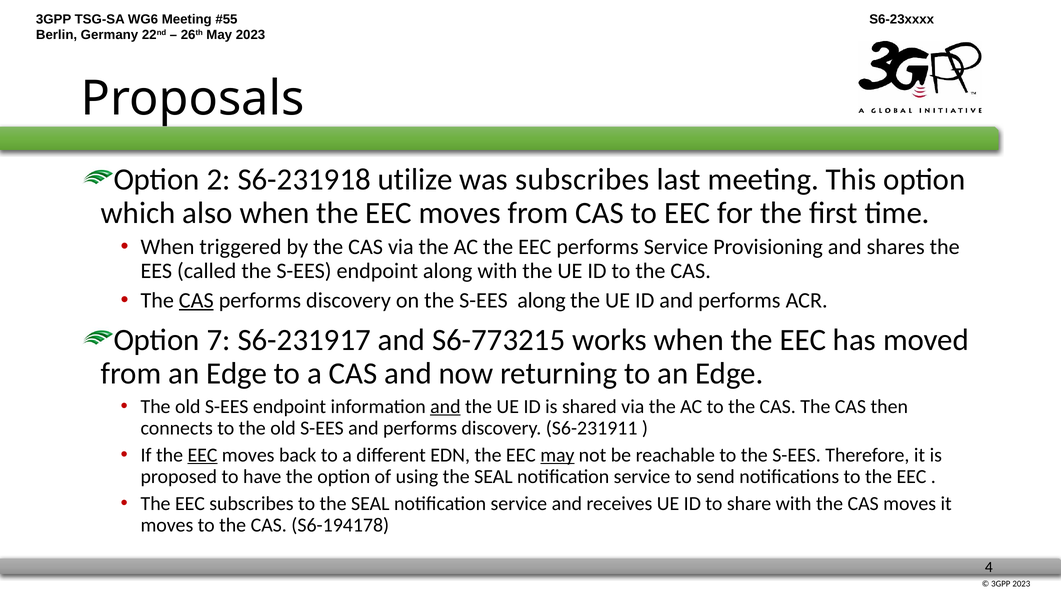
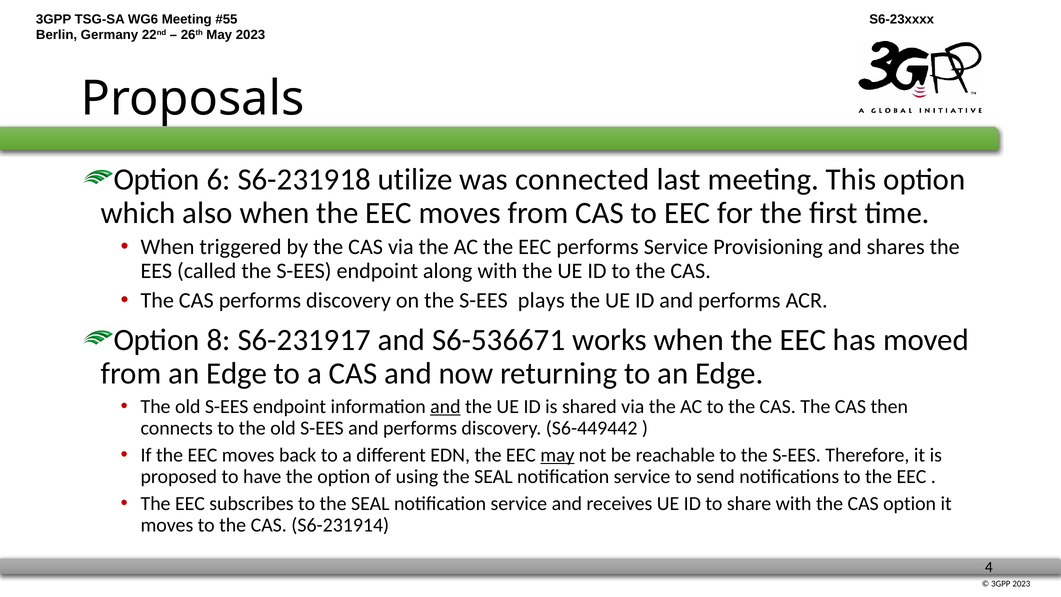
2: 2 -> 6 (219, 179)
was subscribes: subscribes -> connected (582, 179)
CAS underline: present -> none (196, 300)
S-EES along: along -> plays (541, 300)
7: 7 -> 8 (219, 340)
S6-773215: S6-773215 -> S6-536671 (499, 340)
S6-231911: S6-231911 -> S6-449442 (592, 428)
EEC underline: present -> none (202, 455)
CAS moves: moves -> option (910, 503)
S6-194178: S6-194178 -> S6-231914 (340, 525)
